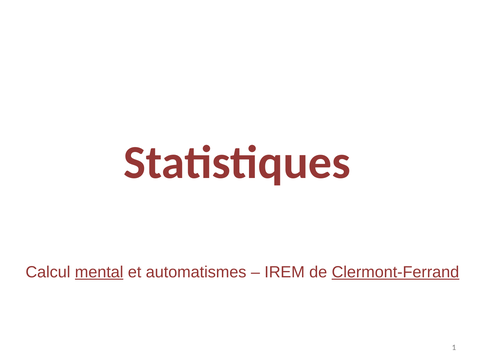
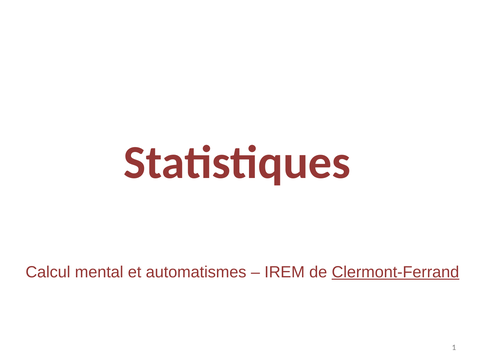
mental underline: present -> none (99, 272)
